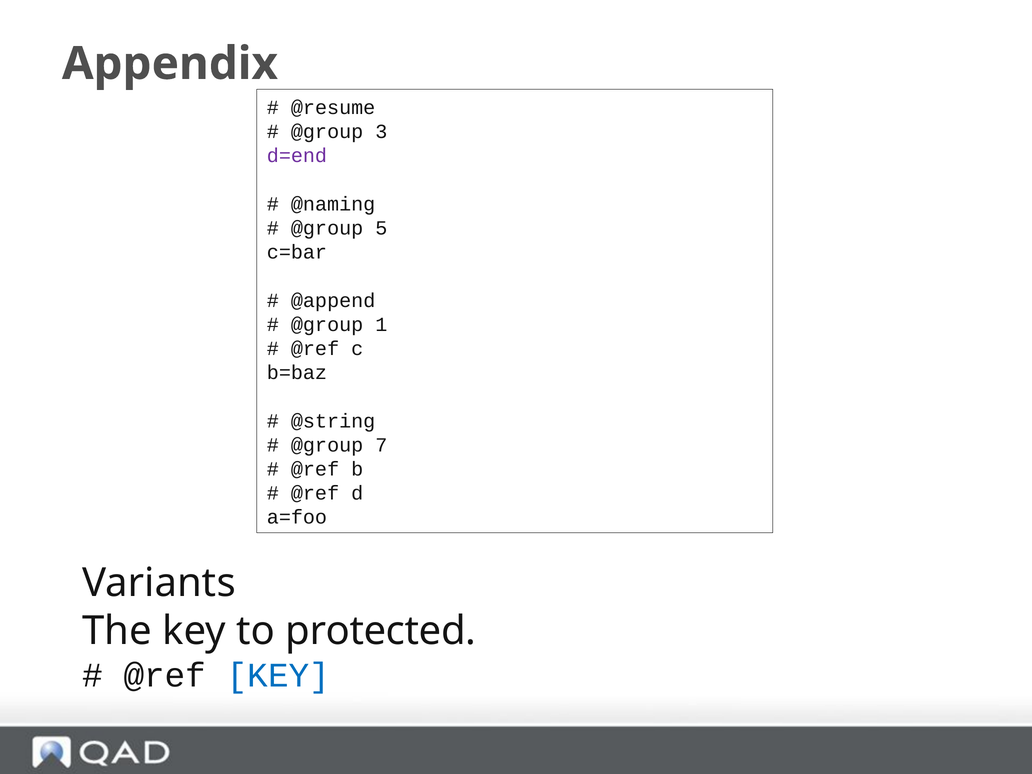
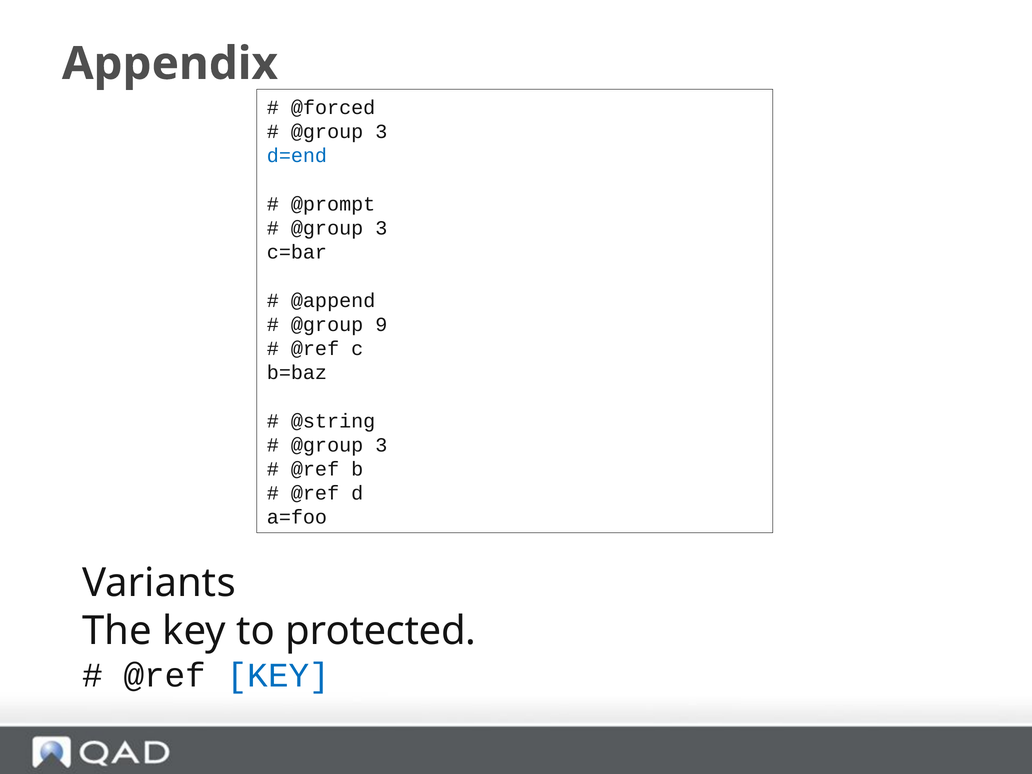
@resume: @resume -> @forced (333, 108)
d=end colour: purple -> blue (297, 156)
@naming: @naming -> @prompt (333, 204)
5: 5 -> 3 (381, 228)
1: 1 -> 9 (381, 325)
7: 7 -> 3 (381, 445)
